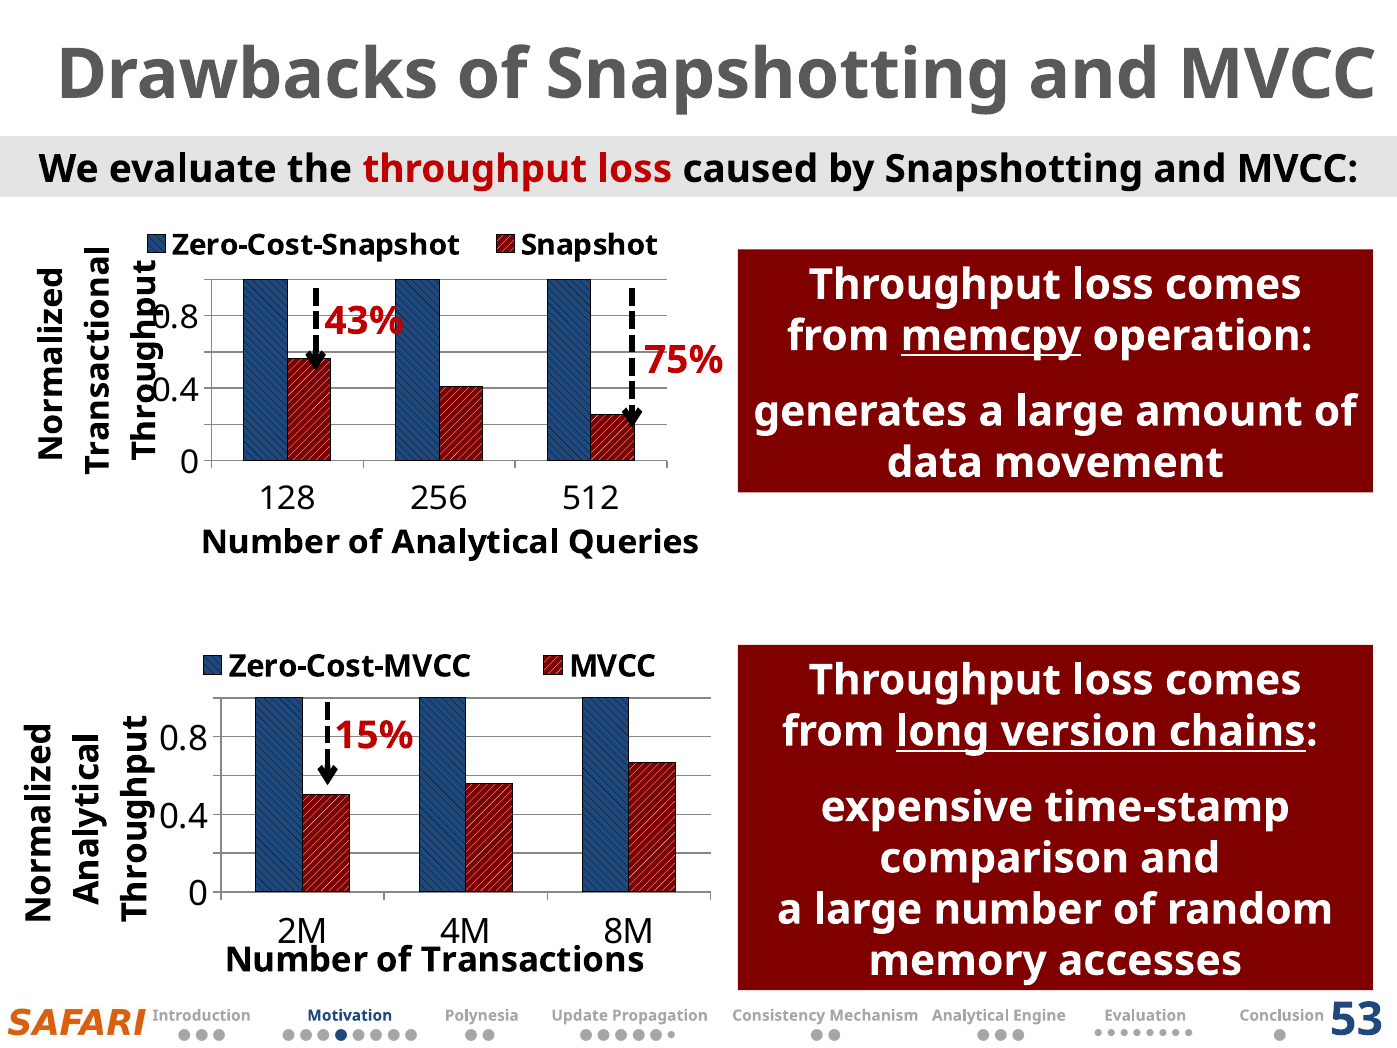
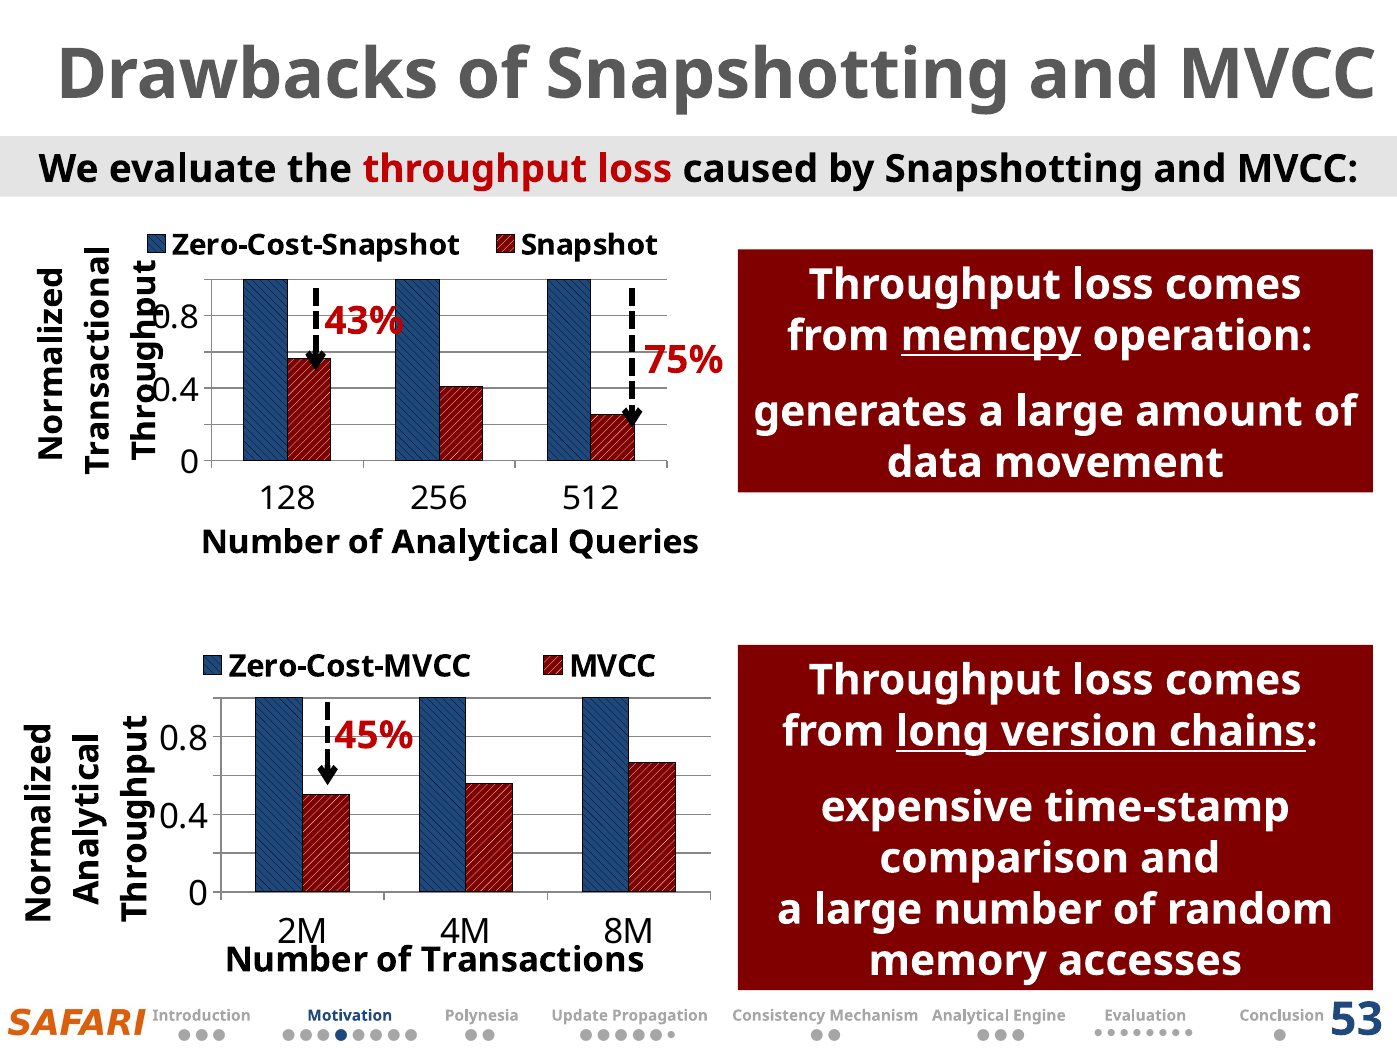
15%: 15% -> 45% (374, 735)
